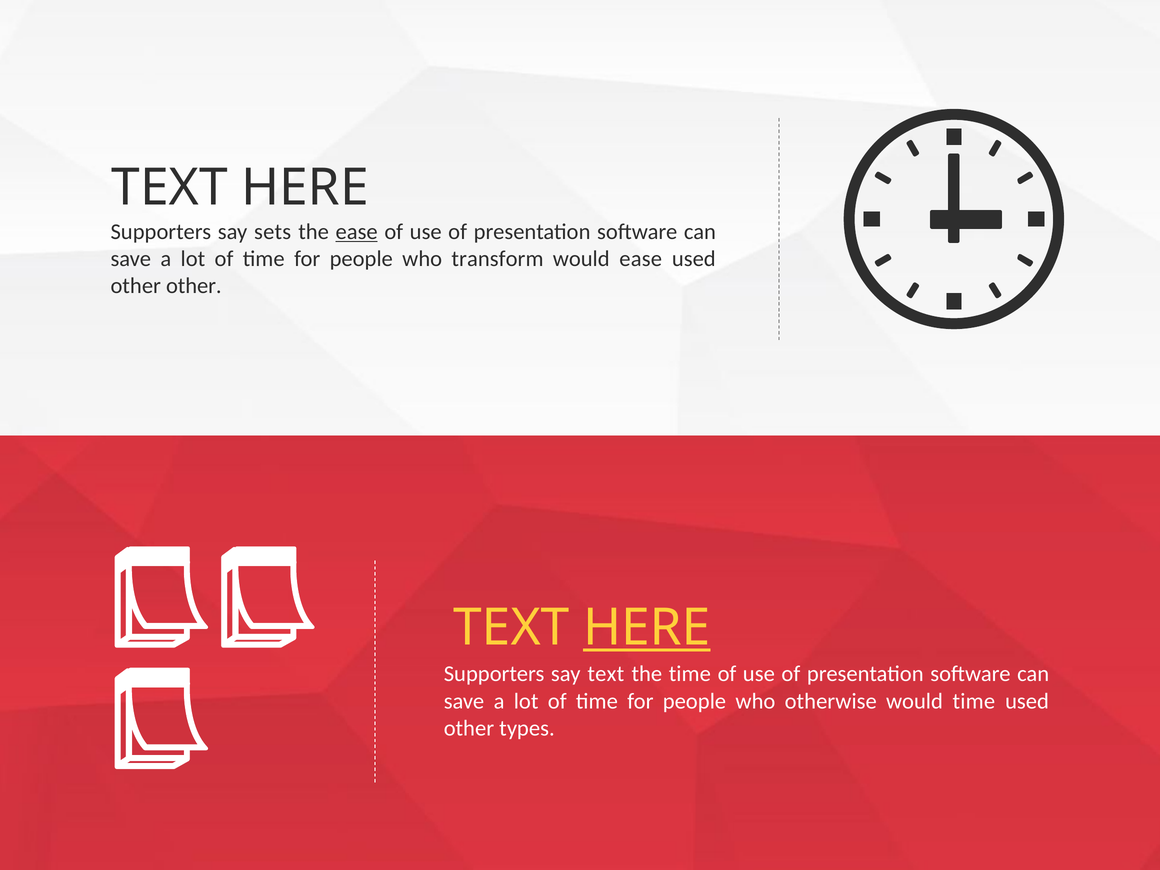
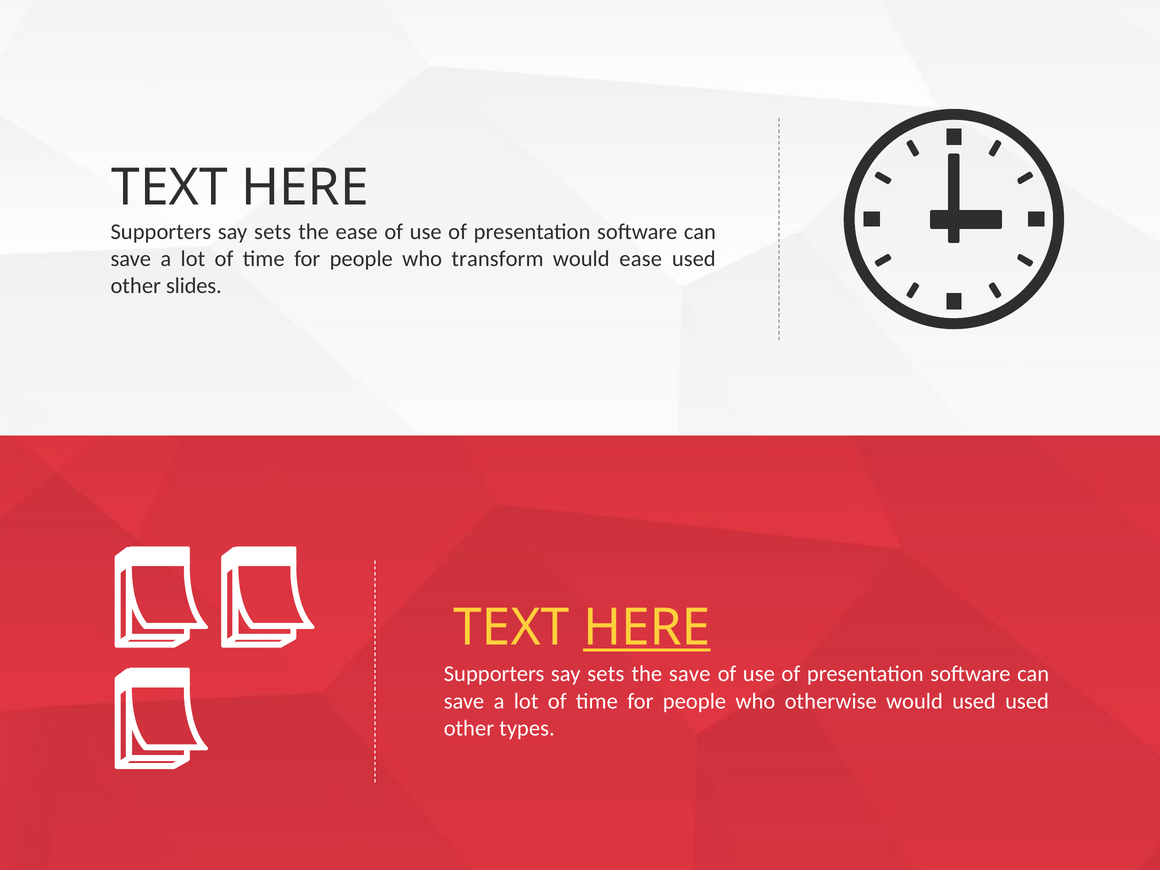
ease underline: present -> none (357, 232)
other other: other -> slides (194, 286)
text: text -> sets (606, 674)
the time: time -> save (690, 674)
would time: time -> used (974, 701)
